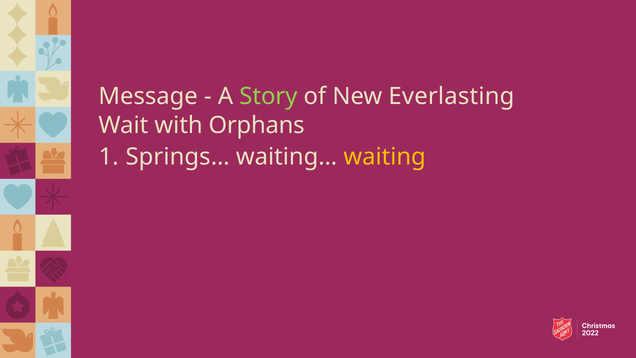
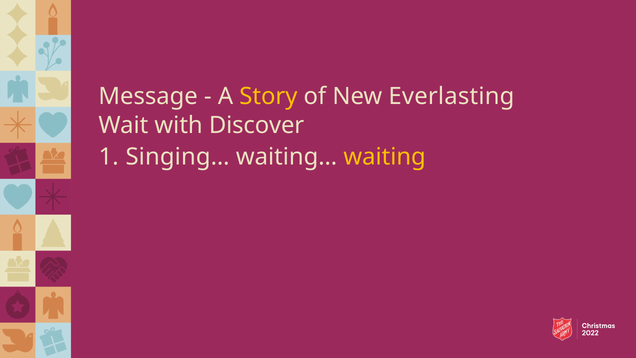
Story colour: light green -> yellow (268, 97)
Orphans: Orphans -> Discover (257, 125)
Springs…: Springs… -> Singing… (178, 157)
